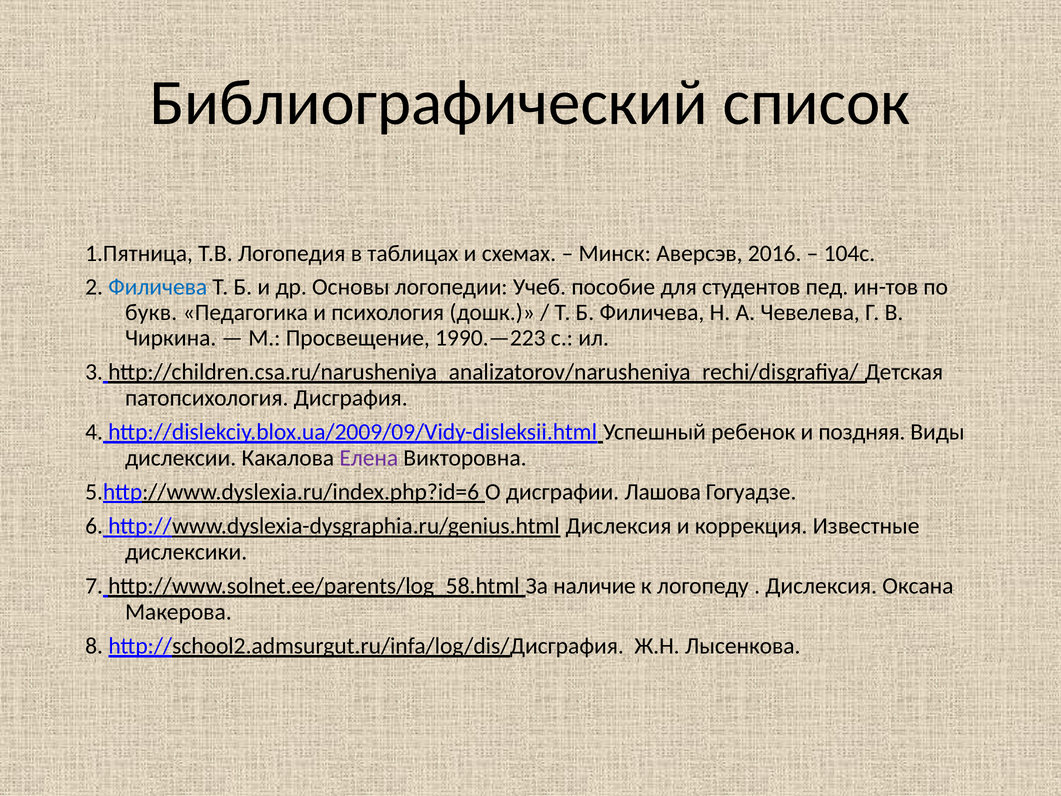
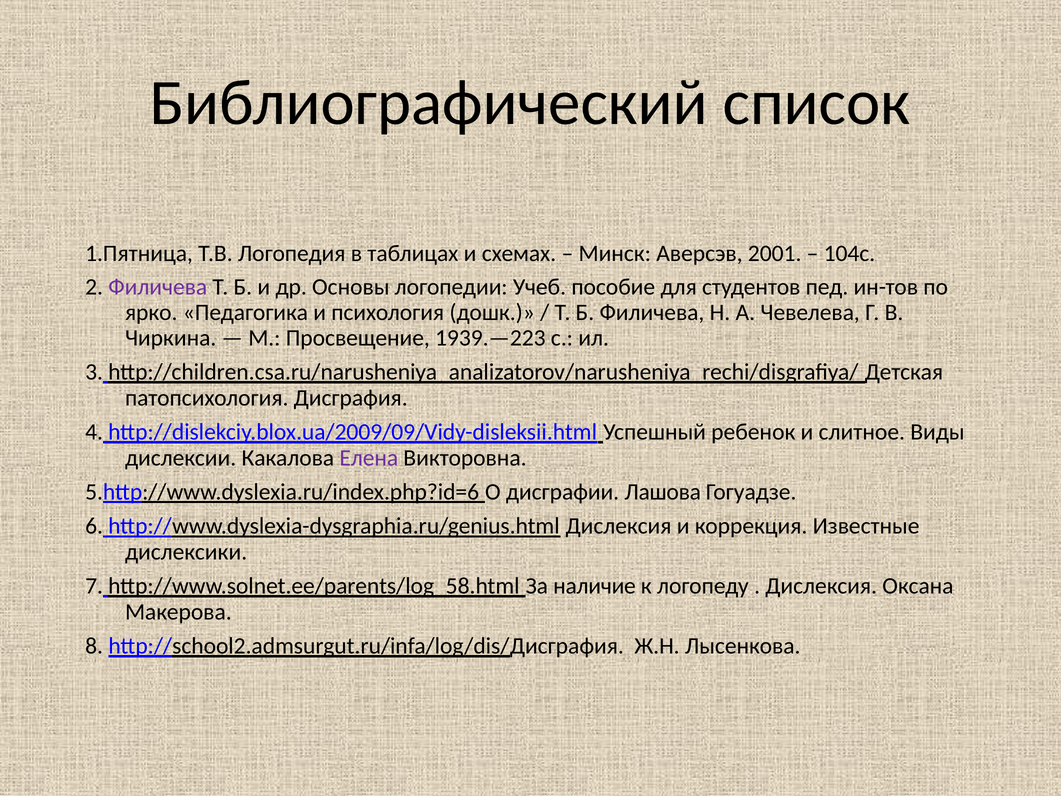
2016: 2016 -> 2001 (775, 253)
Филичева colour: blue -> purple (158, 287)
букв: букв -> ярко (151, 313)
1990.—223: 1990.—223 -> 1939.—223 (490, 338)
поздняя: поздняя -> слитное (862, 432)
